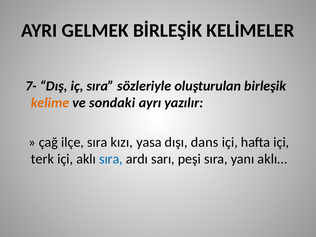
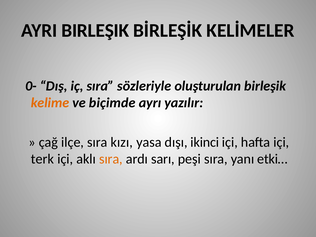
AYRI GELMEK: GELMEK -> BIRLEŞIK (95, 31)
7-: 7- -> 0- (31, 86)
sondaki: sondaki -> biçimde (112, 103)
dans: dans -> ikinci (205, 142)
sıra colour: blue -> orange (111, 159)
aklı…: aklı… -> etki… (272, 159)
